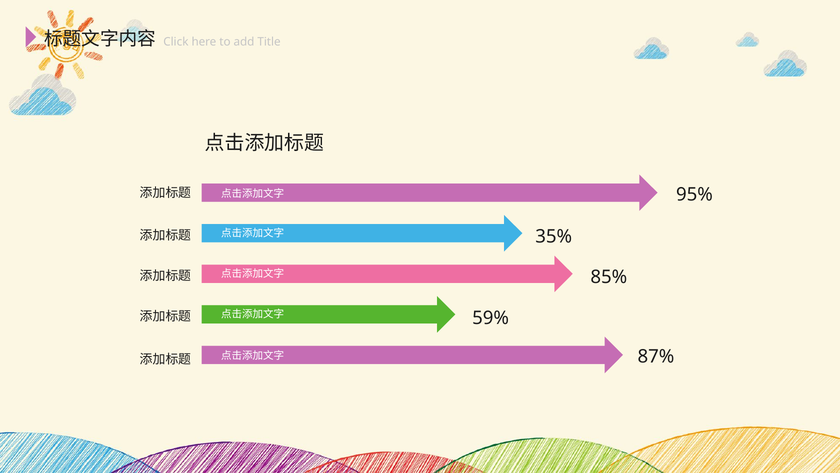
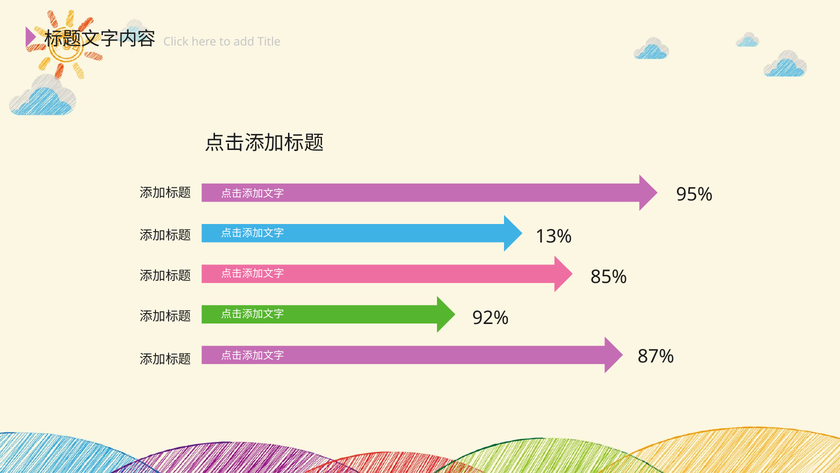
35%: 35% -> 13% (554, 236)
59%: 59% -> 92% (491, 318)
